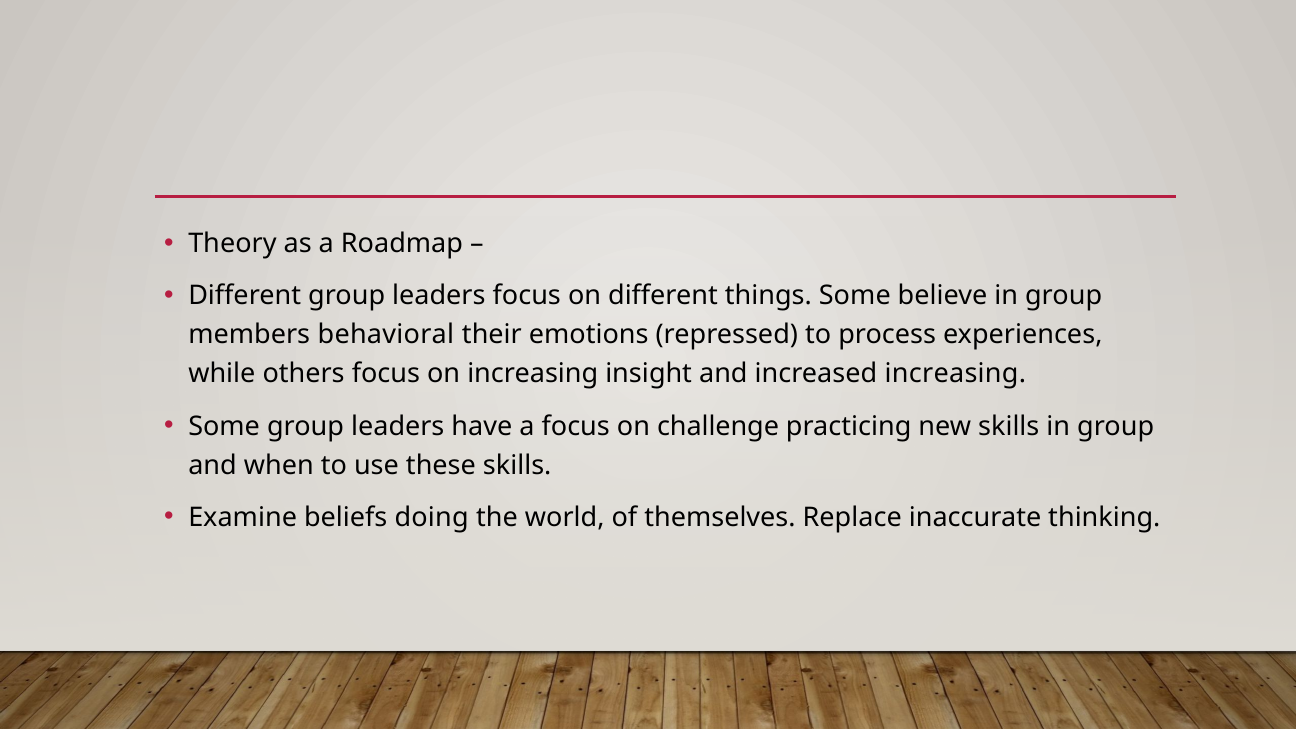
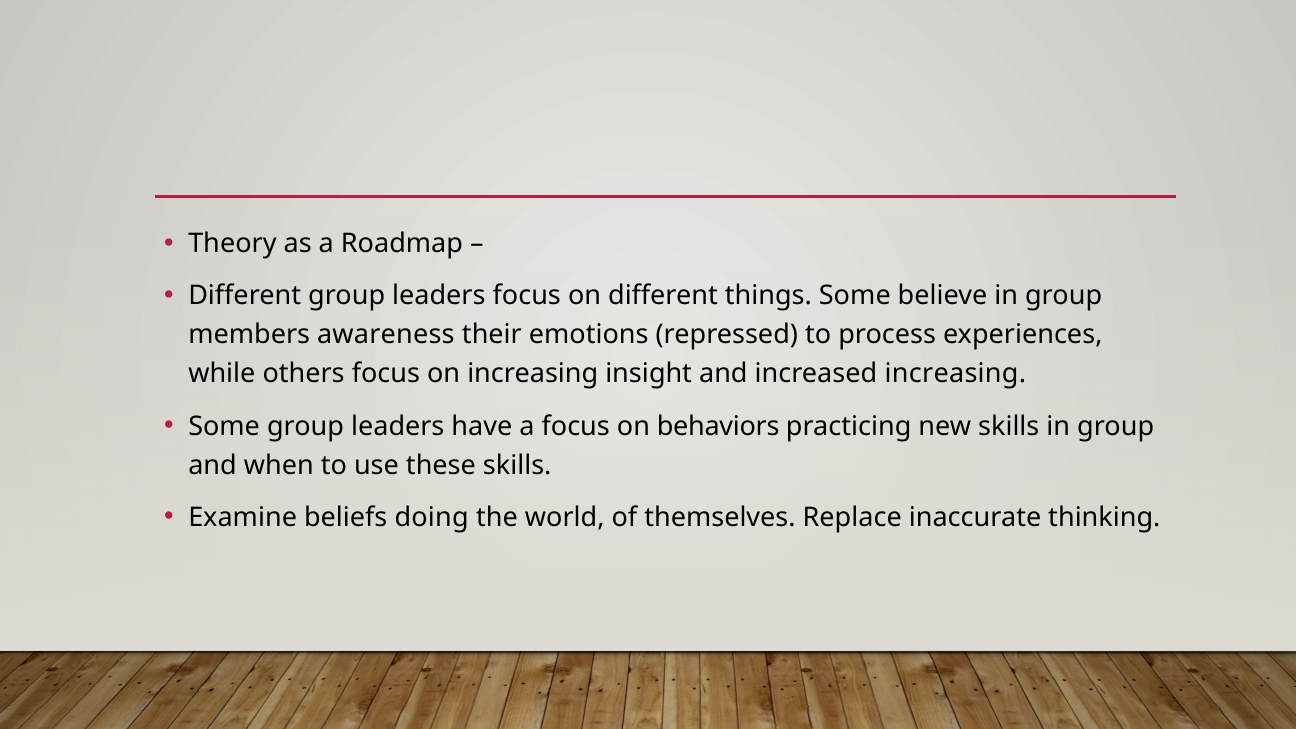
behavioral: behavioral -> awareness (386, 335)
challenge: challenge -> behaviors (718, 426)
